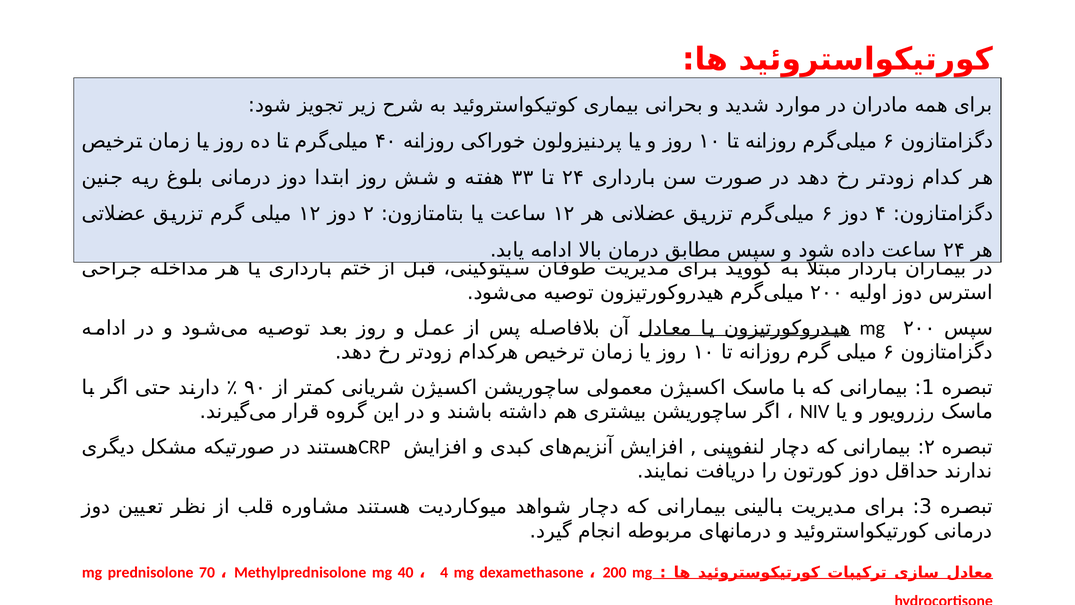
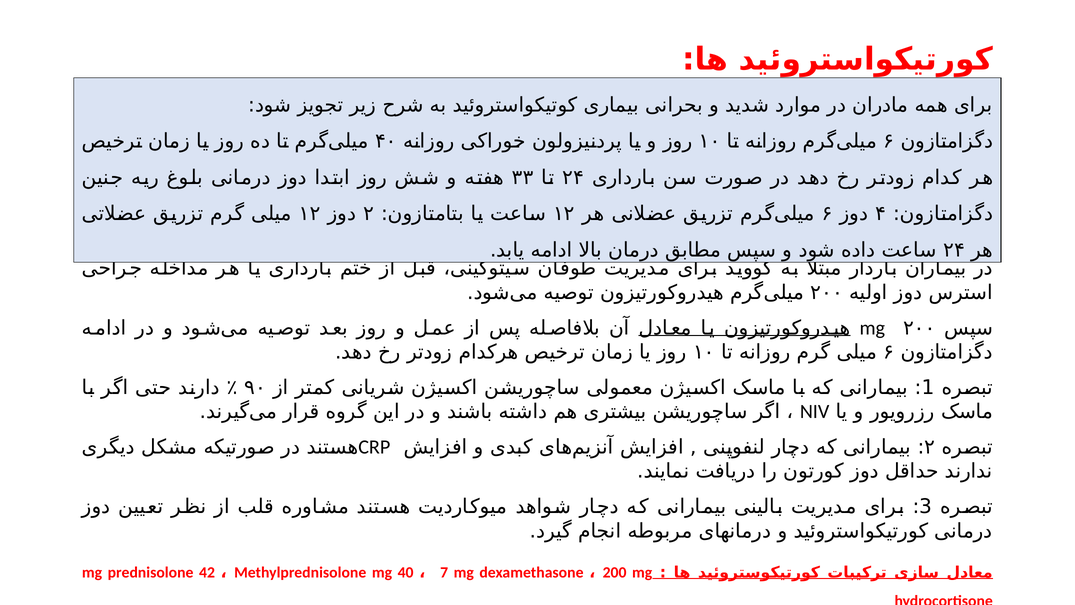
70: 70 -> 42 (207, 572)
4: 4 -> 7 (444, 572)
